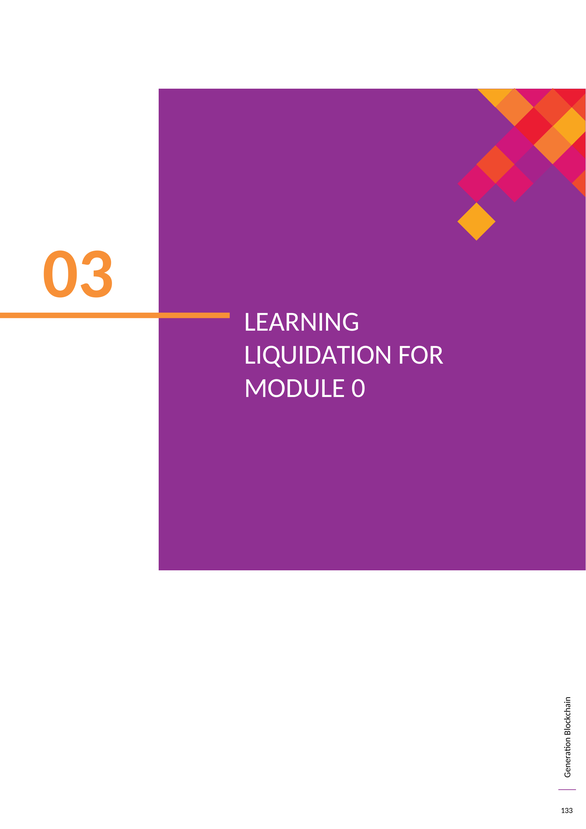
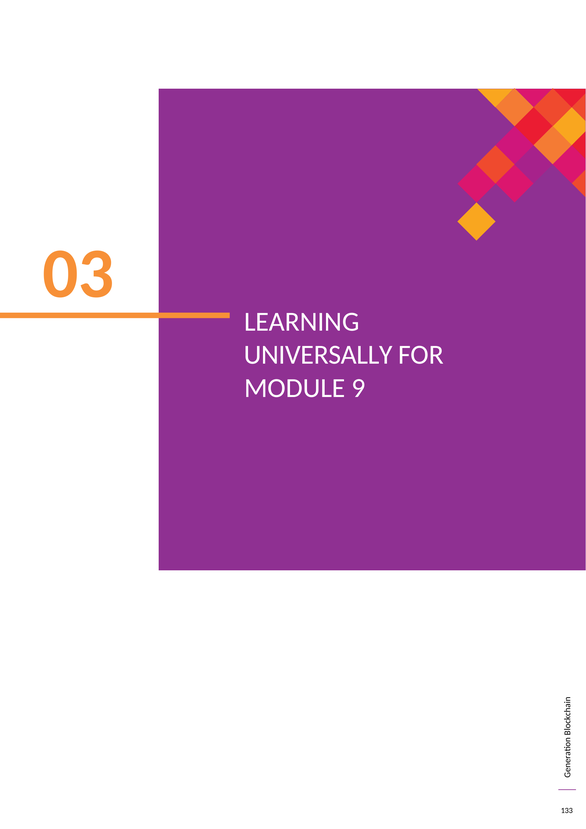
LIQUIDATION: LIQUIDATION -> UNIVERSALLY (318, 355)
0: 0 -> 9 (359, 388)
